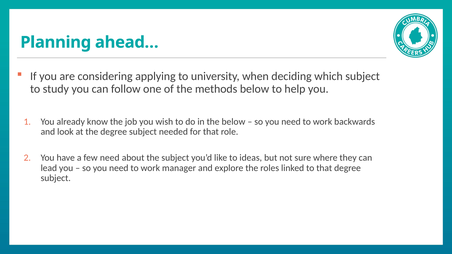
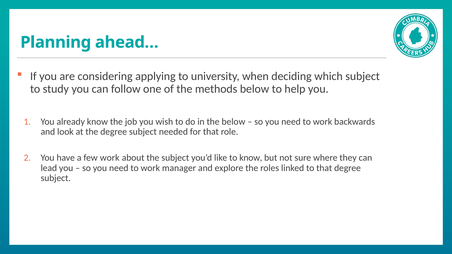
few need: need -> work (110, 158)
to ideas: ideas -> know (251, 158)
